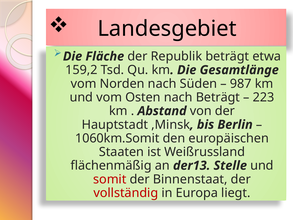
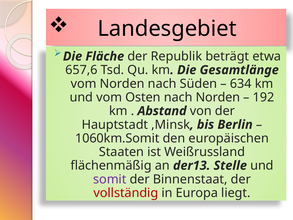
159,2: 159,2 -> 657,6 (81, 70)
987: 987 -> 634 (241, 84)
nach Beträgt: Beträgt -> Norden (218, 97)
223: 223 -> 192 (264, 97)
somit colour: red -> purple (110, 179)
